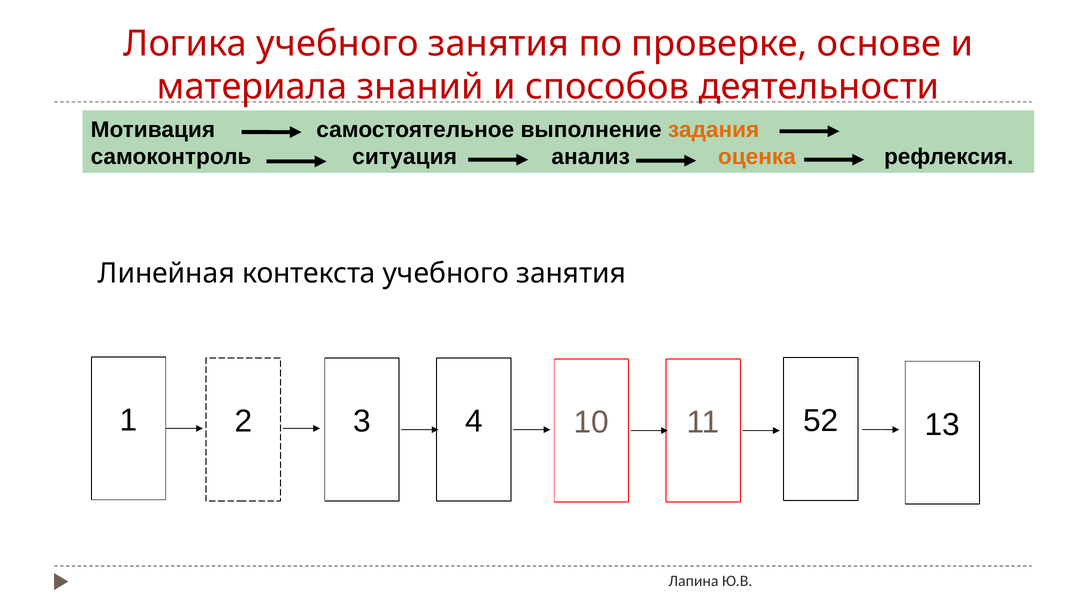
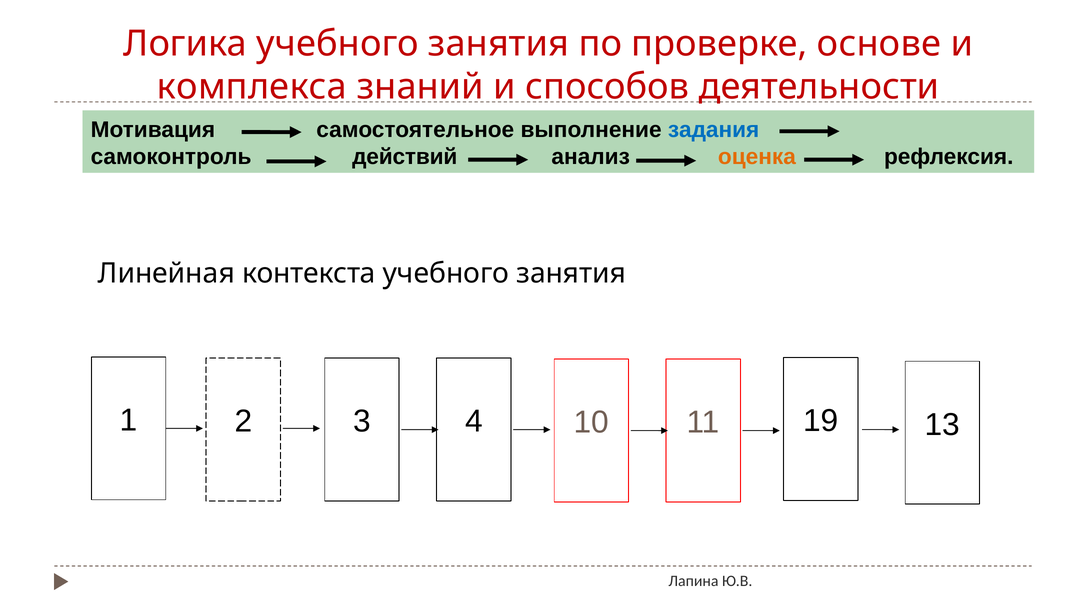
материала: материала -> комплекса (252, 87)
задания colour: orange -> blue (714, 130)
ситуация: ситуация -> действий (405, 157)
52: 52 -> 19 (821, 421)
